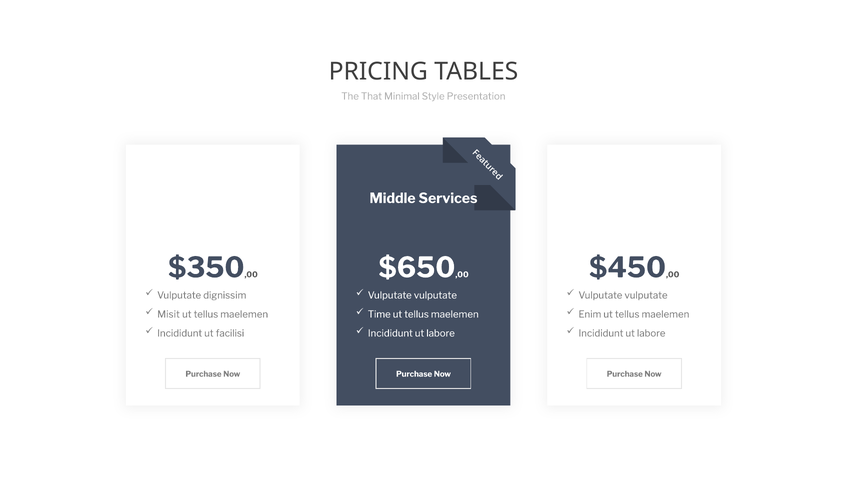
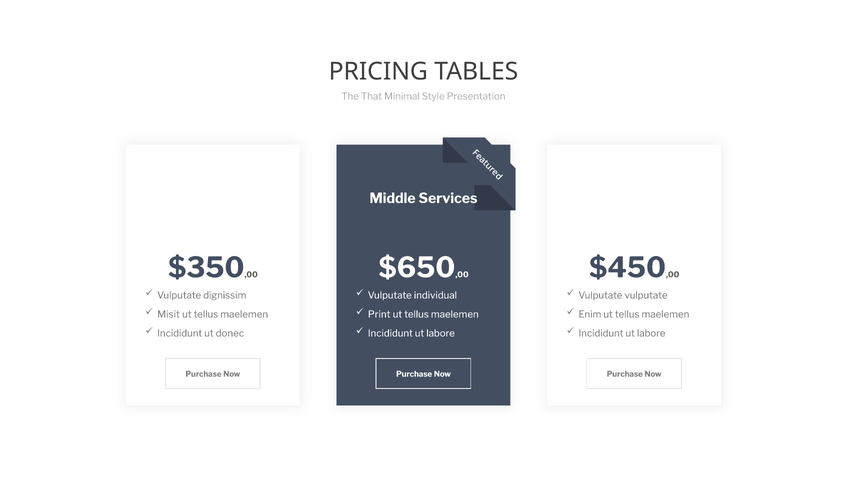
vulputate: vulputate -> individual (435, 295)
Time: Time -> Print (379, 314)
facilisi: facilisi -> donec (230, 333)
